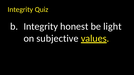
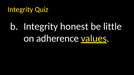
light: light -> little (112, 27)
subjective: subjective -> adherence (58, 39)
